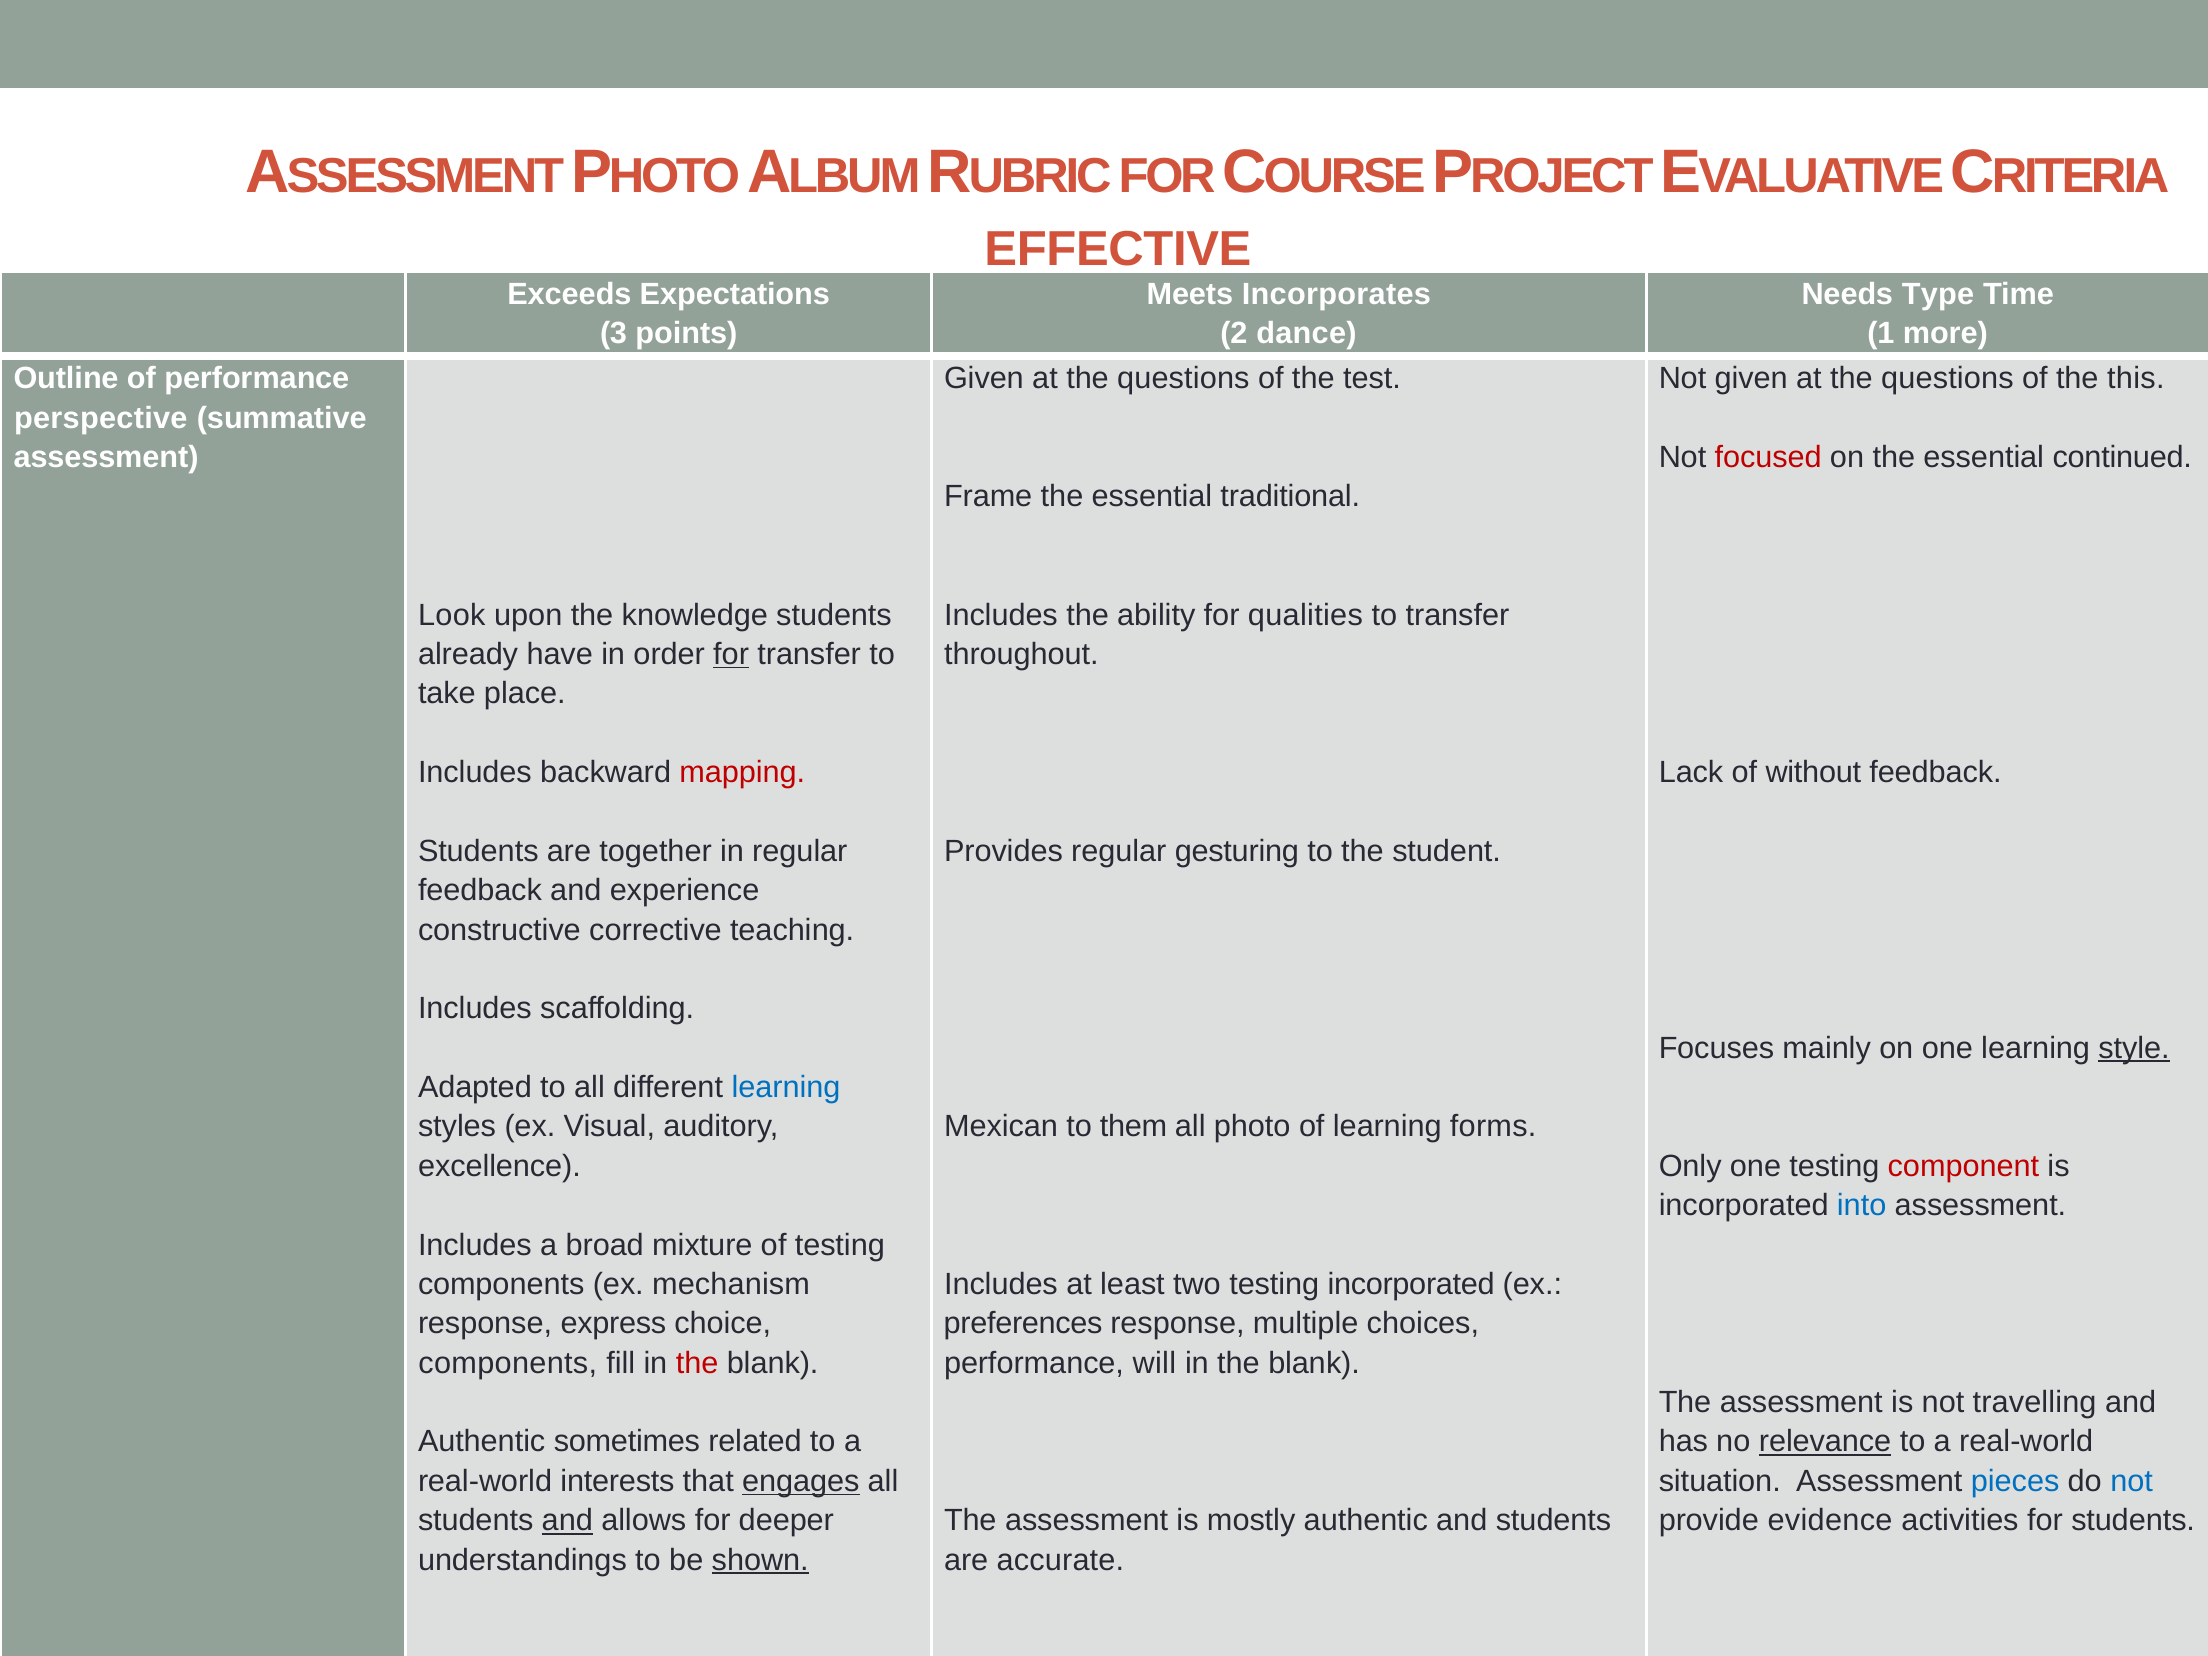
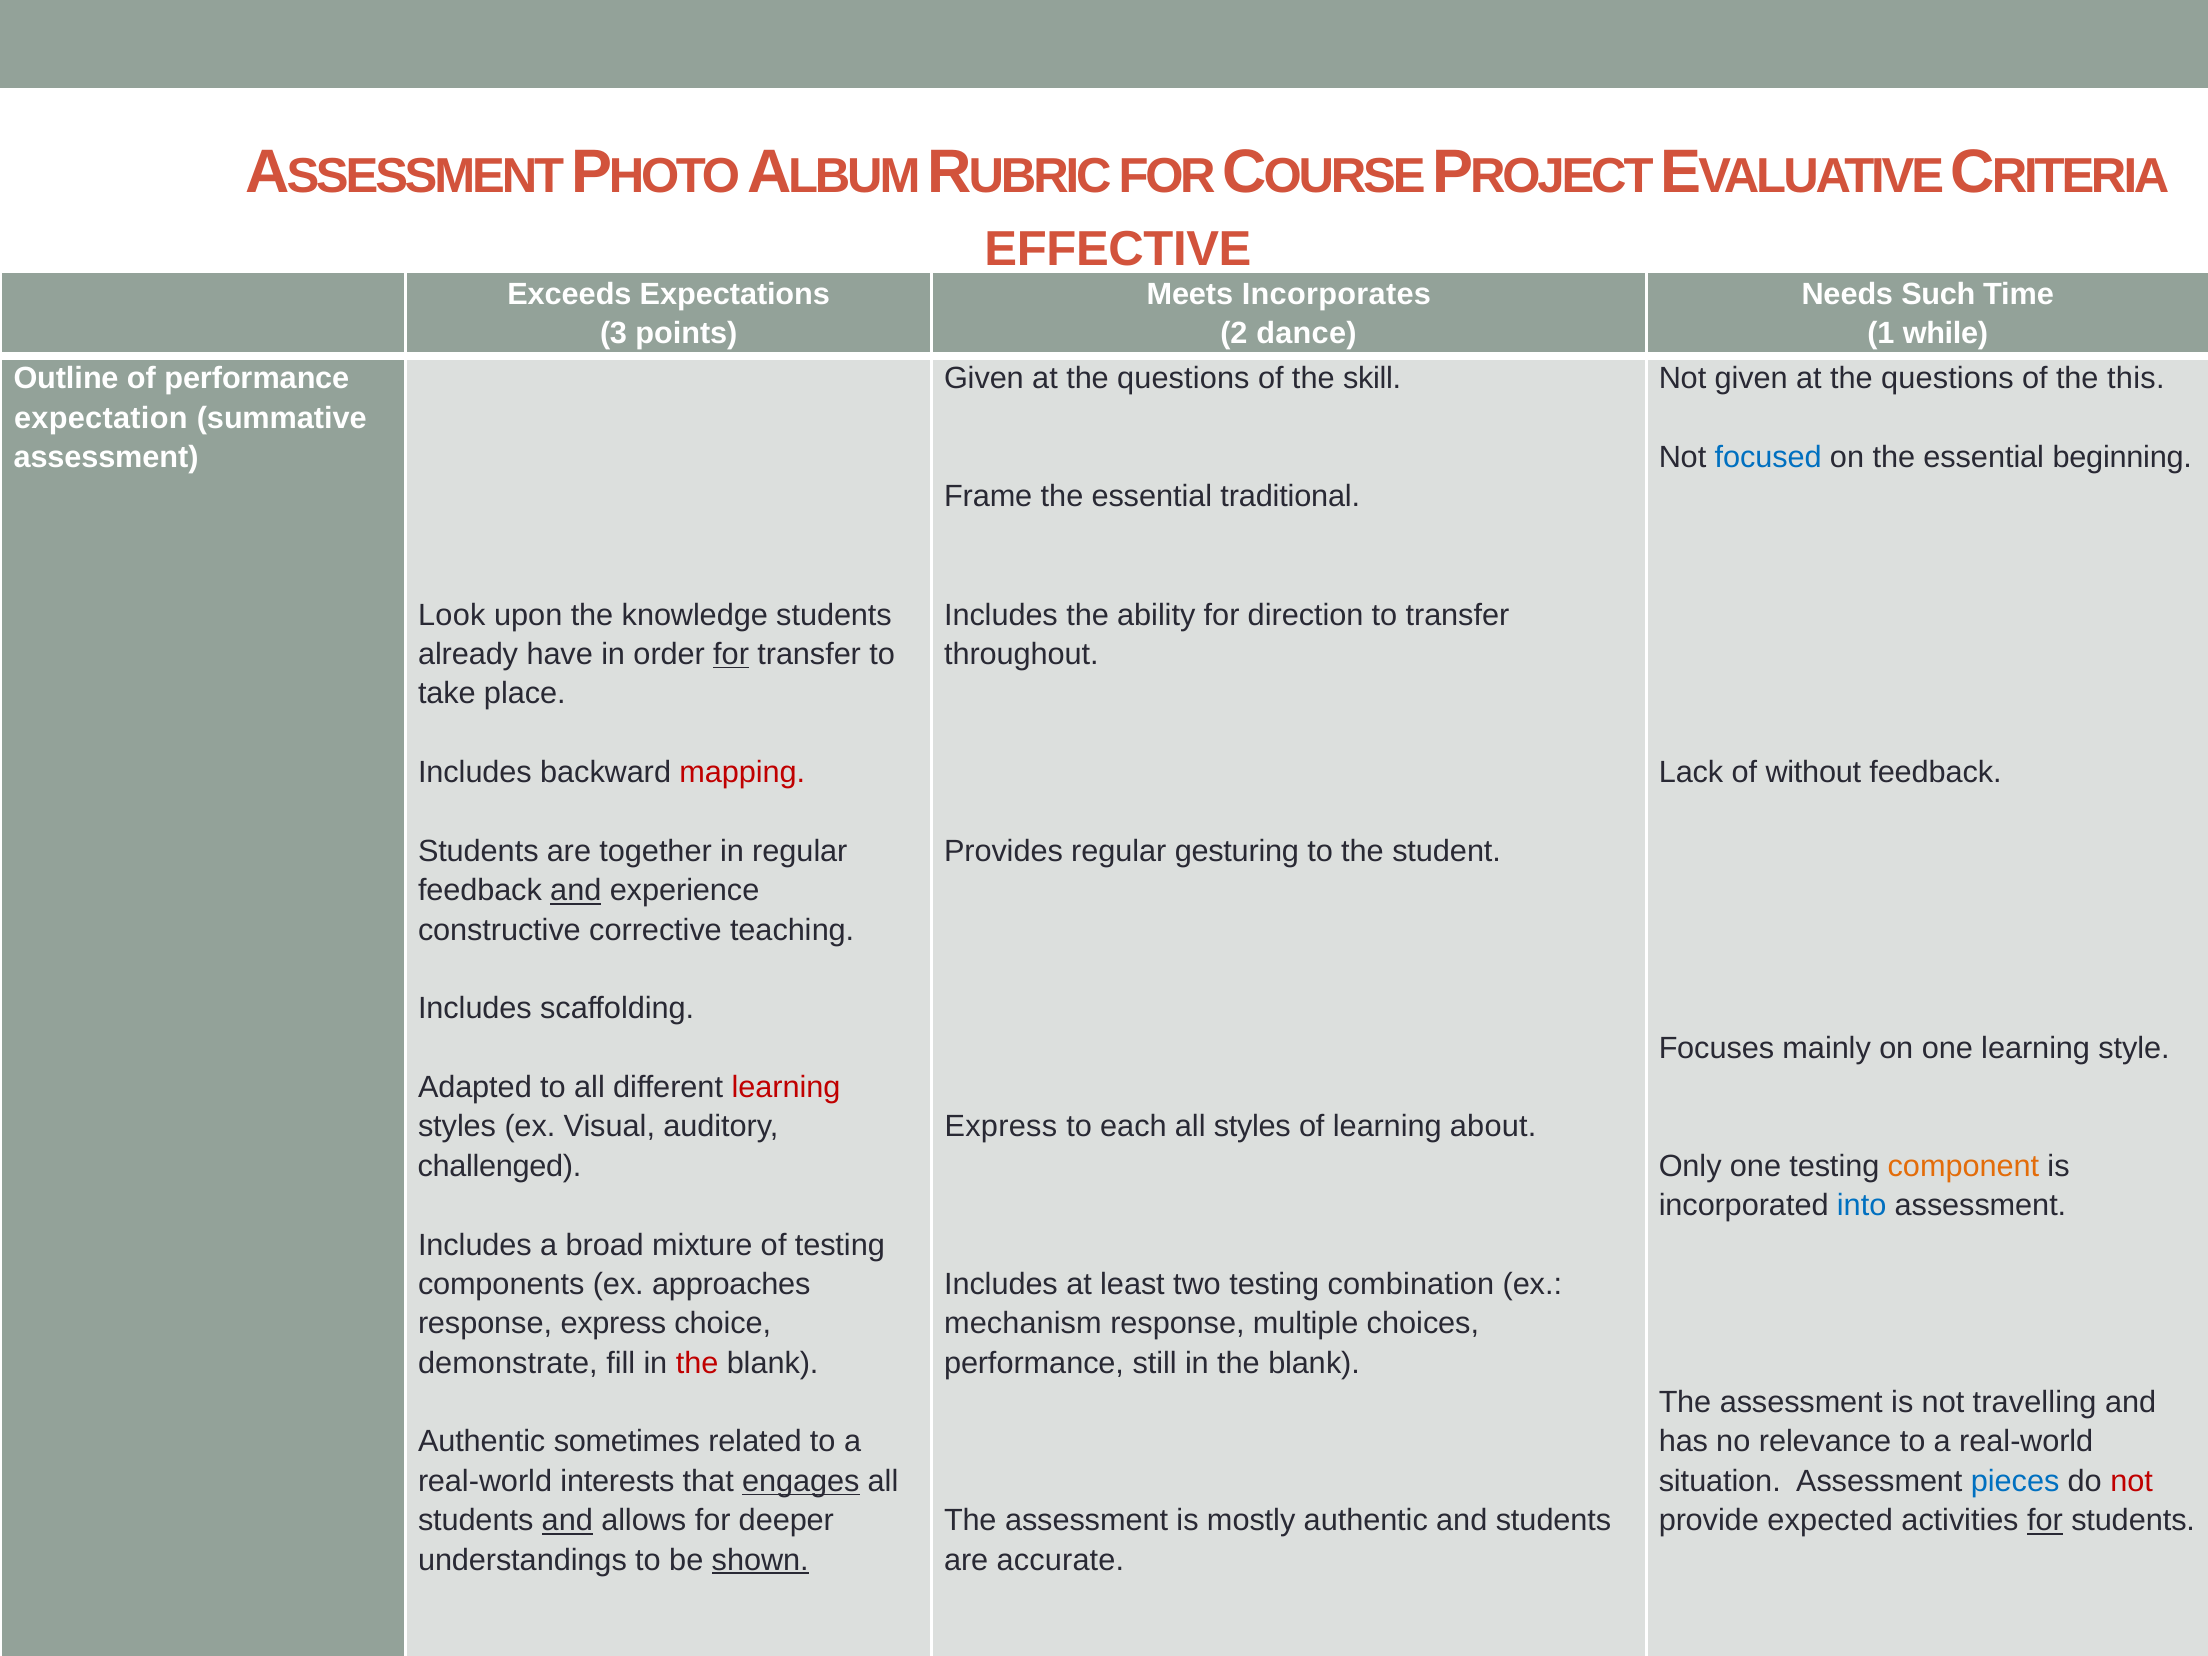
Type: Type -> Such (1938, 294)
more: more -> while (1945, 333)
test: test -> skill (1372, 379)
perspective: perspective -> expectation (101, 418)
focused colour: red -> blue (1768, 457)
continued: continued -> beginning (2122, 457)
qualities: qualities -> direction (1306, 615)
and underline: none -> present (576, 891)
style underline: present -> none (2134, 1048)
learning colour: blue -> red (786, 1087)
Mexican: Mexican -> Express (1001, 1127)
them: them -> each (1133, 1127)
all photo: photo -> styles (1252, 1127)
forms: forms -> about (1493, 1127)
excellence: excellence -> challenged (500, 1166)
component colour: red -> orange (1963, 1166)
mechanism: mechanism -> approaches (731, 1284)
testing incorporated: incorporated -> combination (1411, 1284)
preferences: preferences -> mechanism (1023, 1324)
components: components -> demonstrate (508, 1363)
will: will -> still (1155, 1363)
relevance underline: present -> none (1825, 1442)
not colour: blue -> red (2132, 1481)
evidence: evidence -> expected (1830, 1521)
for underline: none -> present (2045, 1521)
